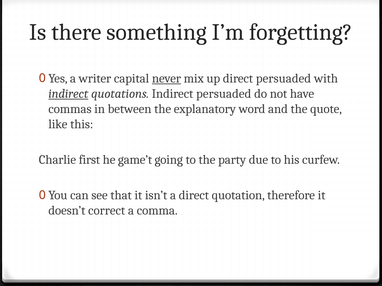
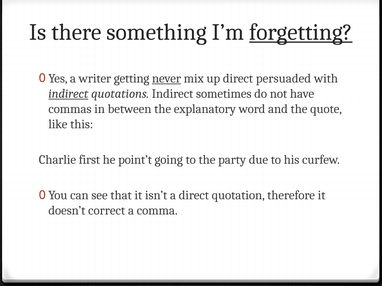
forgetting underline: none -> present (301, 32)
capital: capital -> getting (132, 78)
Indirect persuaded: persuaded -> sometimes (224, 94)
game’t: game’t -> point’t (135, 160)
